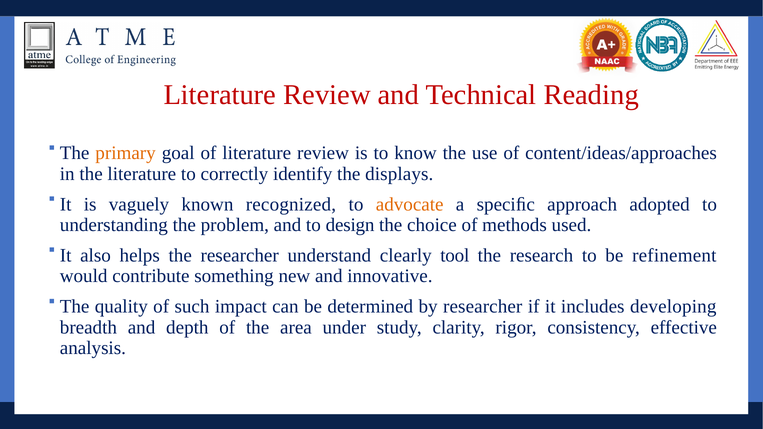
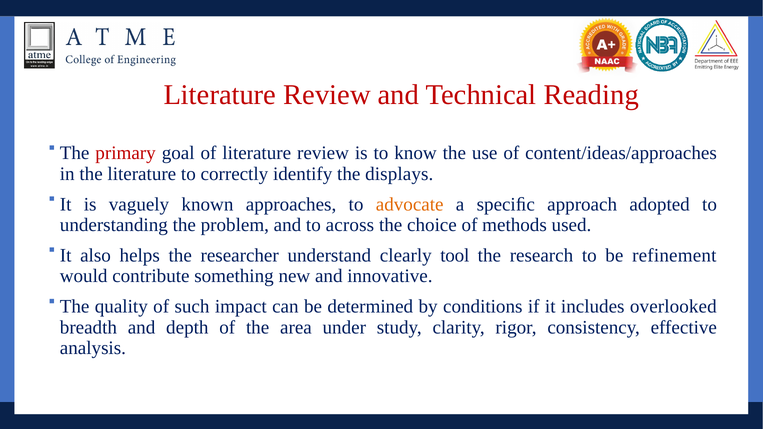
primary colour: orange -> red (126, 153)
recognized: recognized -> approaches (291, 204)
design: design -> across (350, 225)
by researcher: researcher -> conditions (483, 307)
developing: developing -> overlooked (673, 307)
